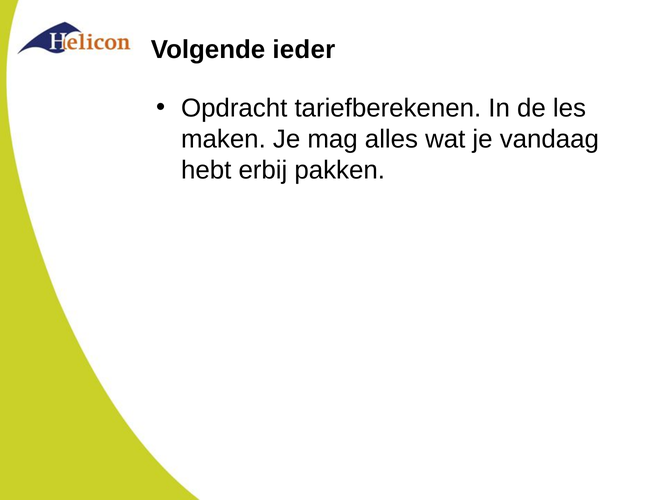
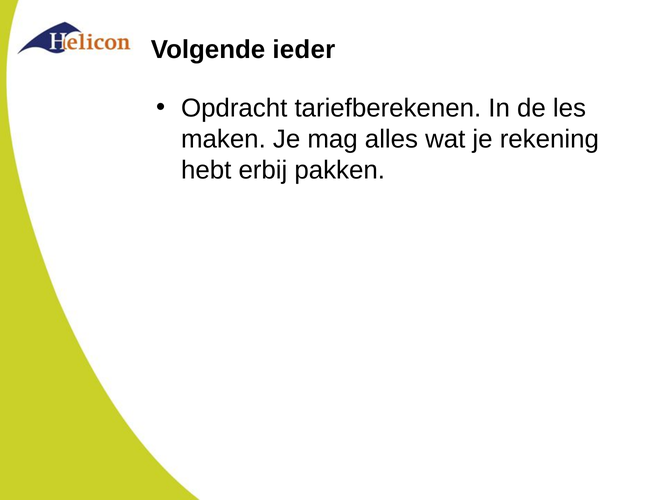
vandaag: vandaag -> rekening (549, 139)
